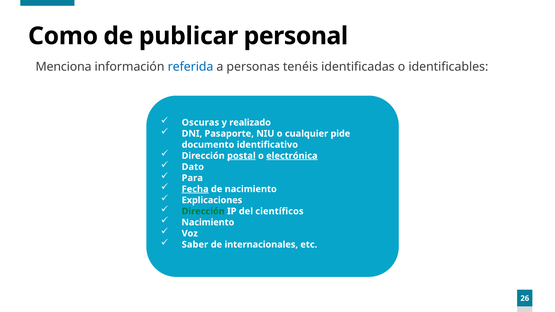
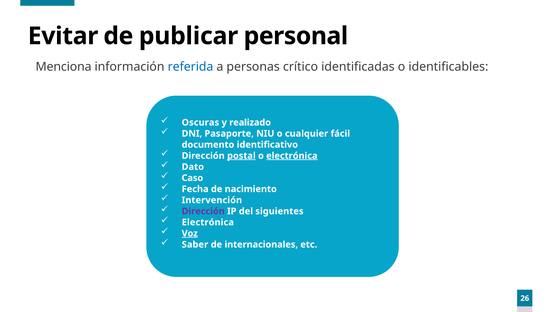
Como: Como -> Evitar (63, 36)
tenéis: tenéis -> crítico (301, 67)
pide: pide -> fácil (340, 134)
Para: Para -> Caso (192, 178)
Fecha underline: present -> none (195, 189)
Explicaciones: Explicaciones -> Intervención (212, 200)
Dirección colour: green -> purple (203, 211)
científicos: científicos -> siguientes (279, 211)
Nacimiento: Nacimiento -> Electrónica (208, 222)
Voz underline: none -> present (190, 234)
